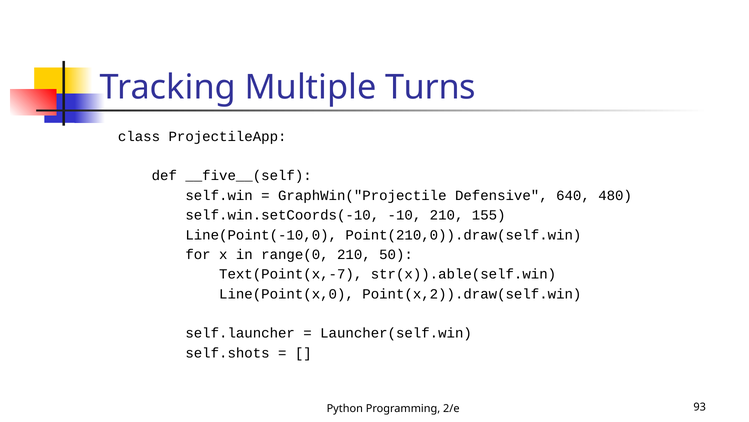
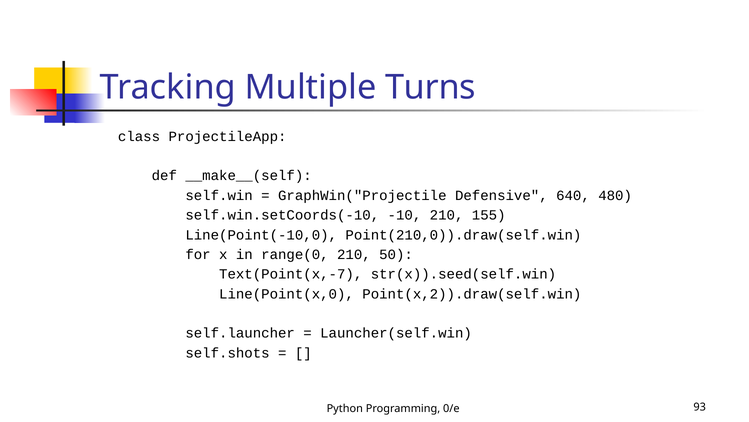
__five__(self: __five__(self -> __make__(self (249, 175)
str(x)).able(self.win: str(x)).able(self.win -> str(x)).seed(self.win (463, 274)
2/e: 2/e -> 0/e (451, 408)
